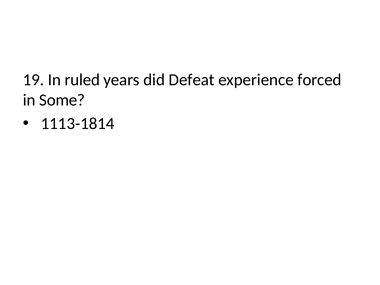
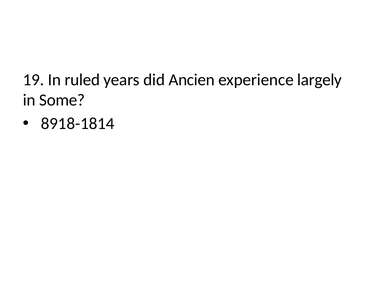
Defeat: Defeat -> Ancien (192, 80)
forced: forced -> largely (320, 80)
1113-1814: 1113-1814 -> 8918-1814 (78, 124)
